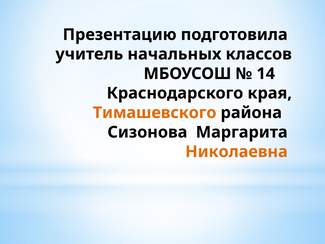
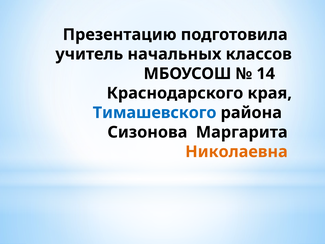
Тимашевского colour: orange -> blue (155, 113)
